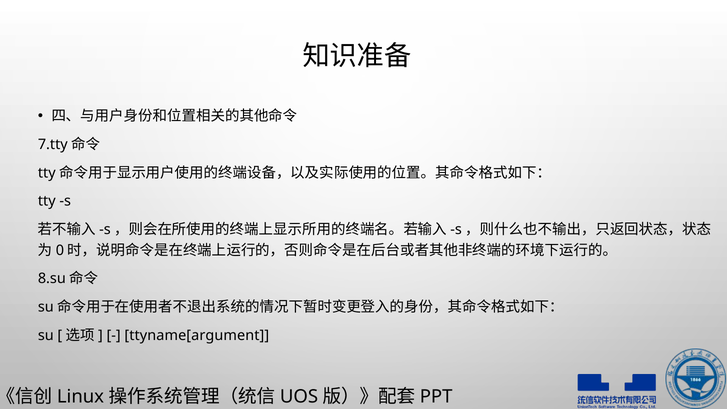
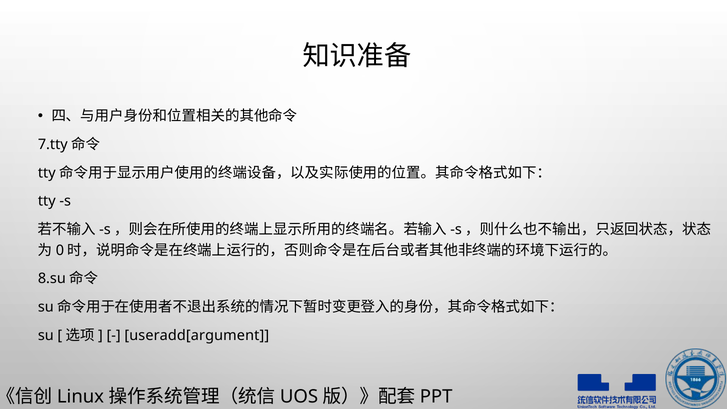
ttyname[argument: ttyname[argument -> useradd[argument (197, 335)
